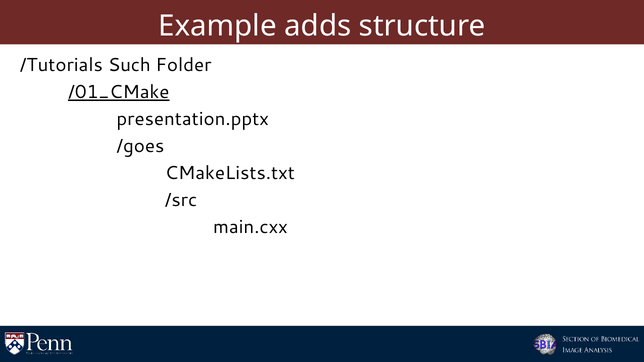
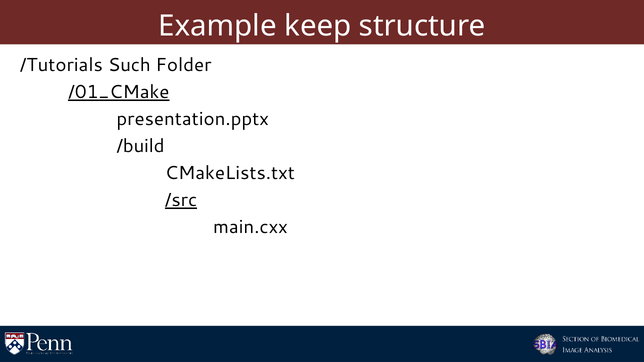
adds: adds -> keep (318, 26)
/goes: /goes -> /build (140, 146)
/src underline: none -> present (181, 200)
